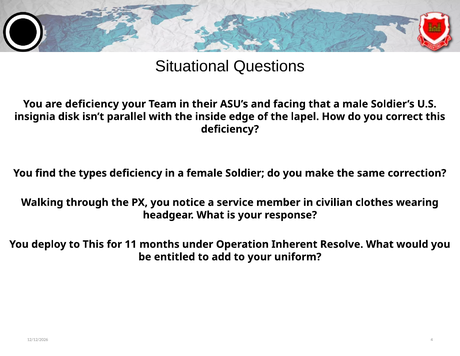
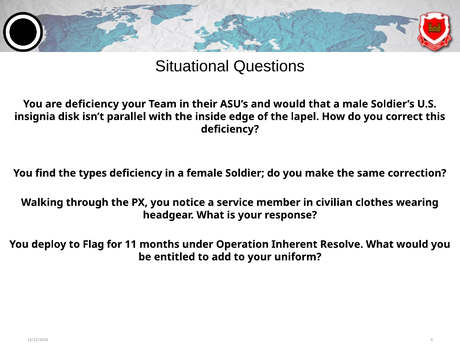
and facing: facing -> would (289, 104)
to This: This -> Flag (93, 244)
